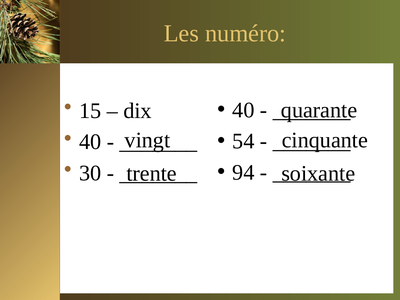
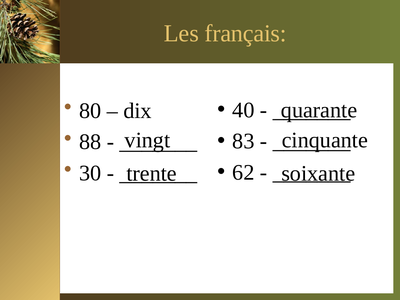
numéro: numéro -> français (246, 33)
15: 15 -> 80 (90, 111)
54: 54 -> 83 (243, 141)
40: 40 -> 88 (90, 142)
94: 94 -> 62 (243, 172)
